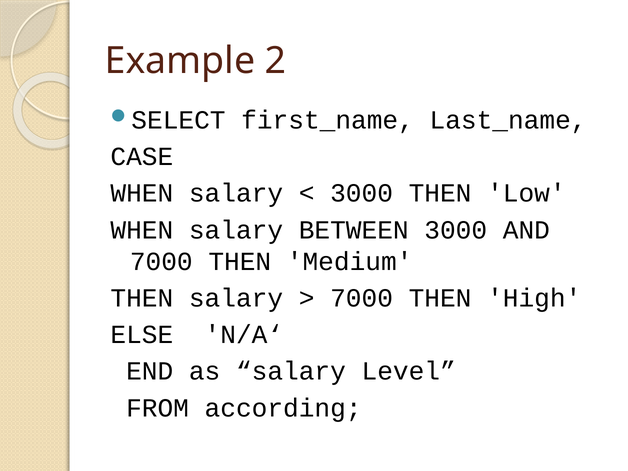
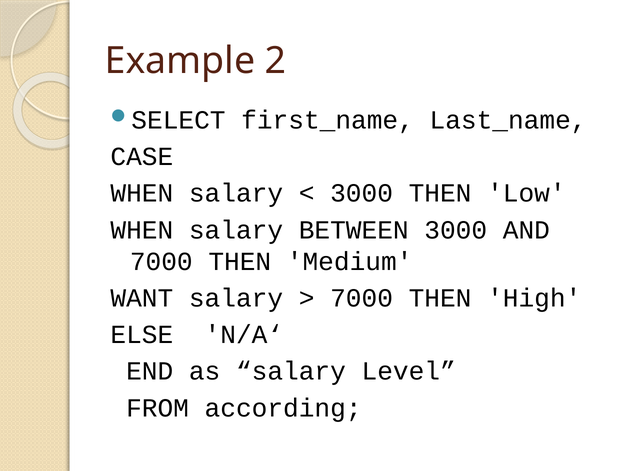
THEN: THEN -> WANT (142, 298)
